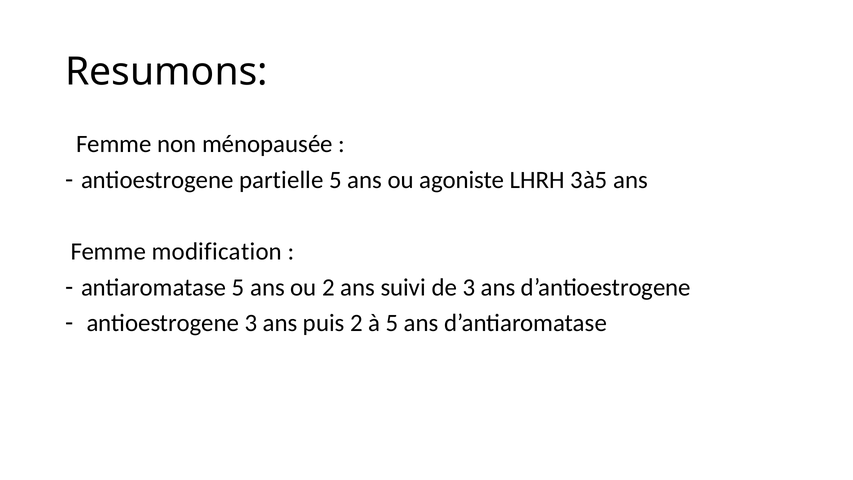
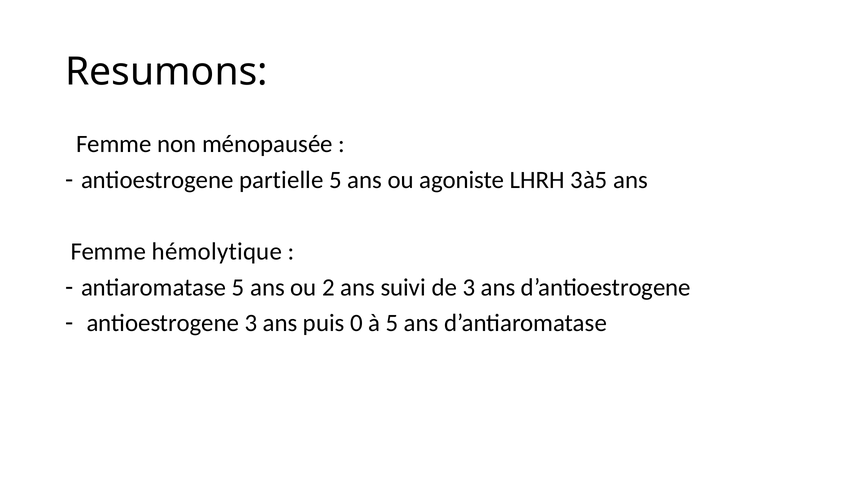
modification: modification -> hémolytique (217, 252)
puis 2: 2 -> 0 (356, 323)
